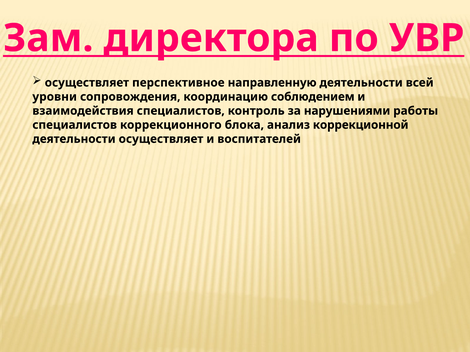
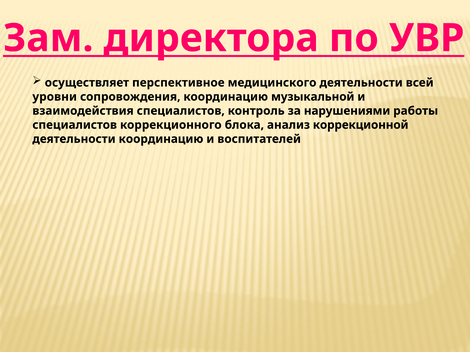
направленную: направленную -> медицинского (272, 83)
соблюдением: соблюдением -> музыкальной (313, 97)
деятельности осуществляет: осуществляет -> координацию (161, 139)
